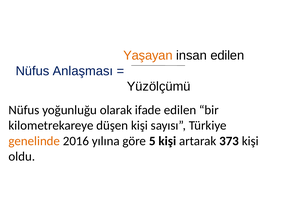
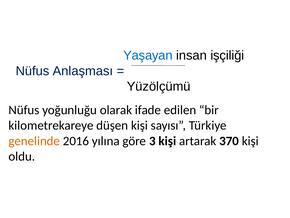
Yaşayan colour: orange -> blue (148, 55)
insan edilen: edilen -> işçiliği (227, 55)
5: 5 -> 3 (152, 141)
373: 373 -> 370 (229, 141)
